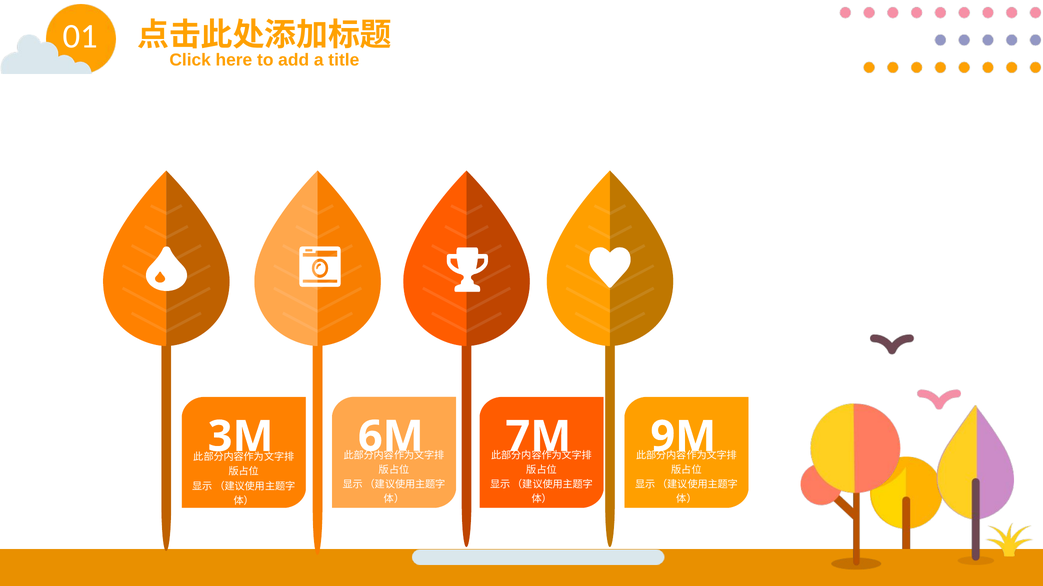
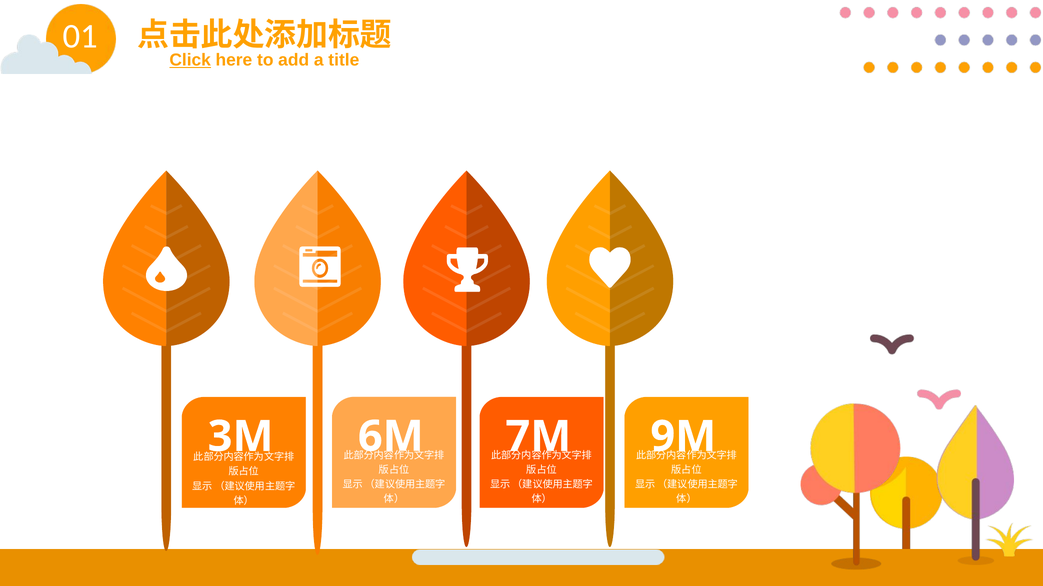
Click underline: none -> present (190, 60)
